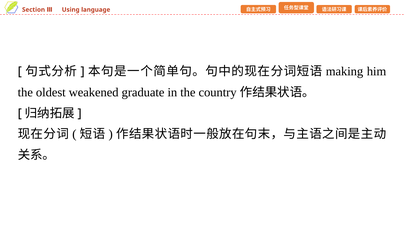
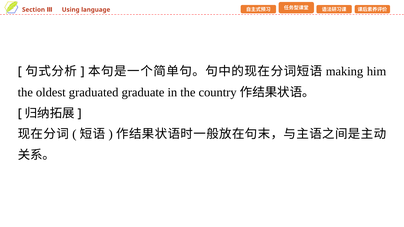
weakened: weakened -> graduated (94, 92)
